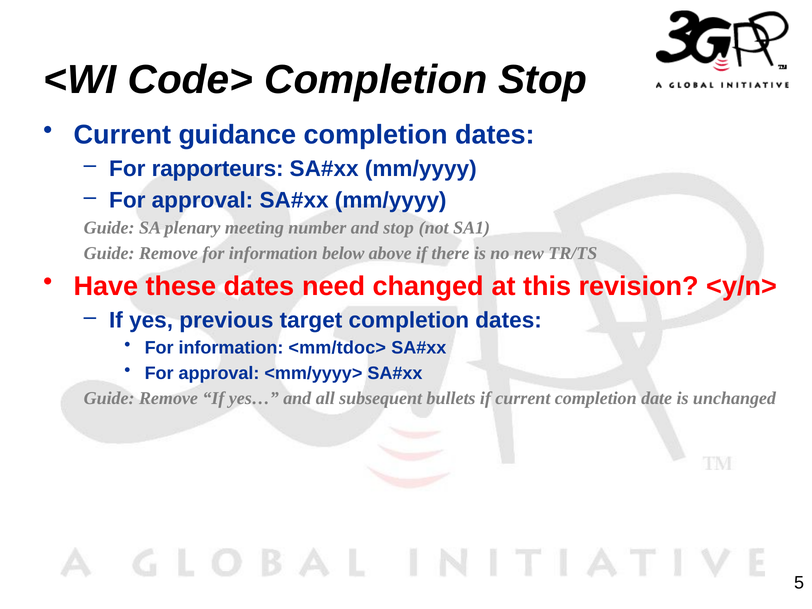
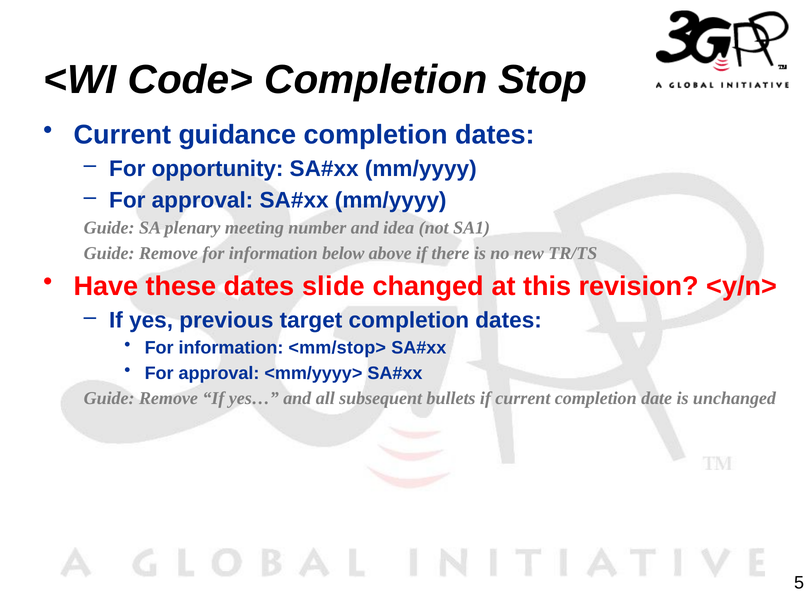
rapporteurs: rapporteurs -> opportunity (218, 169)
and stop: stop -> idea (399, 228)
need: need -> slide (334, 286)
<mm/tdoc>: <mm/tdoc> -> <mm/stop> (337, 348)
